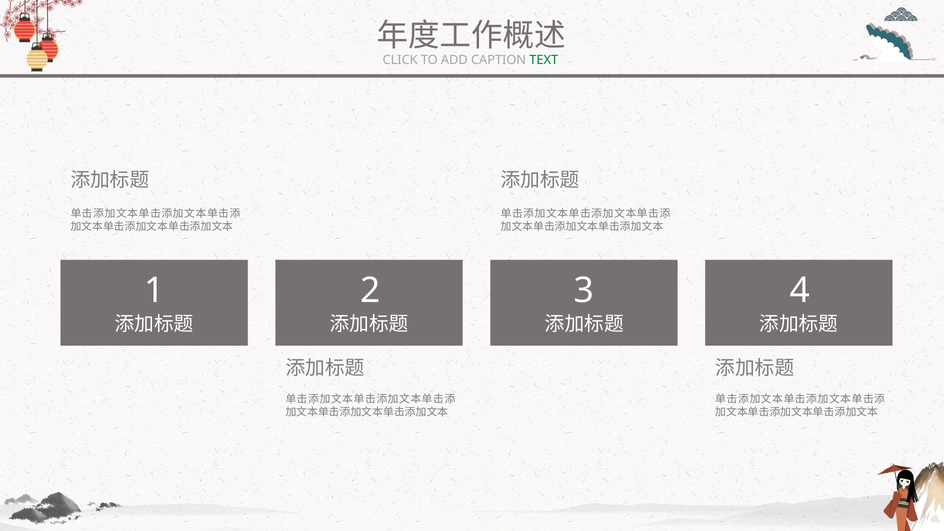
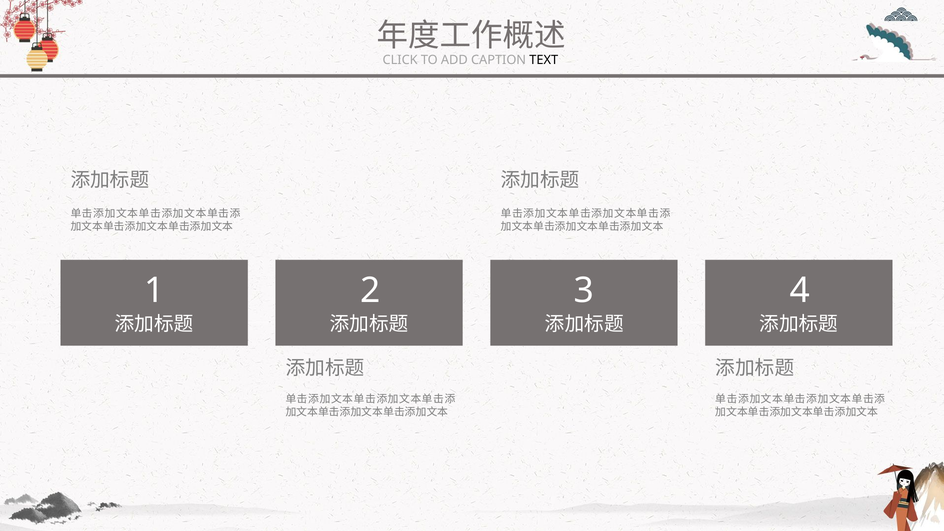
TEXT colour: green -> black (544, 60)
